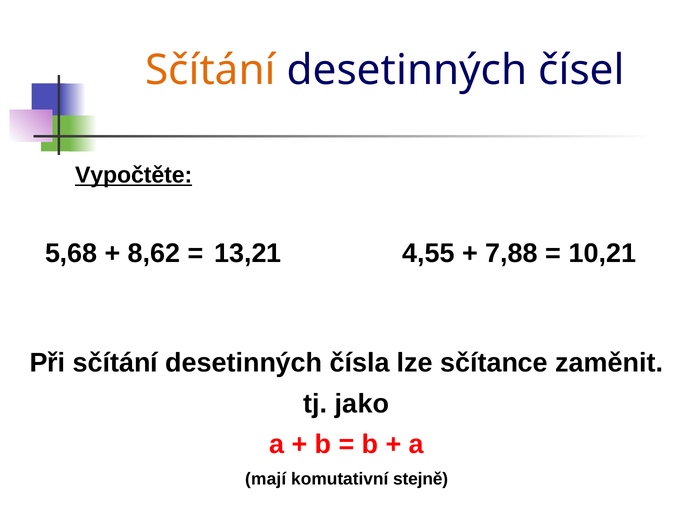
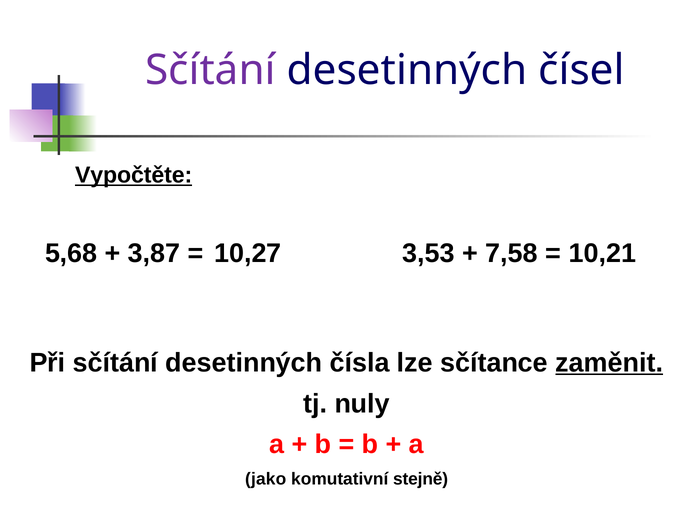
Sčítání colour: orange -> purple (211, 70)
8,62: 8,62 -> 3,87 (154, 253)
13,21: 13,21 -> 10,27 (248, 253)
4,55: 4,55 -> 3,53 (429, 253)
7,88: 7,88 -> 7,58 (512, 253)
zaměnit underline: none -> present (609, 362)
jako: jako -> nuly (362, 403)
mají: mají -> jako (266, 479)
